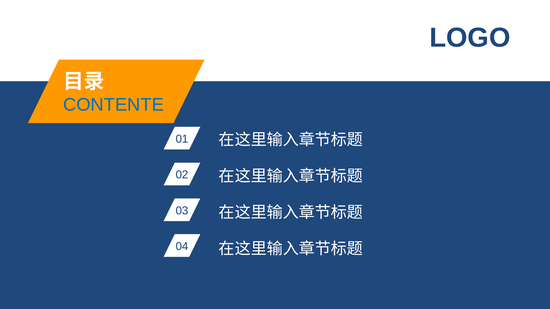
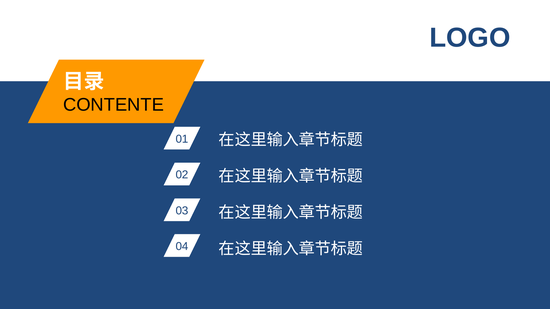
CONTENTE colour: blue -> black (114, 105)
